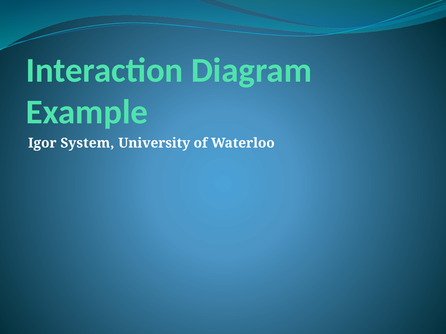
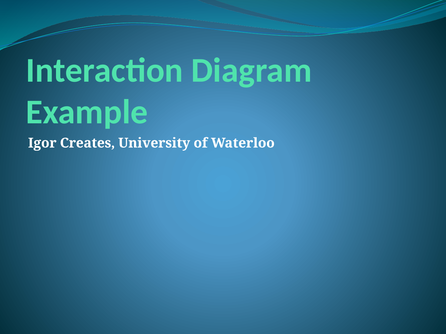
System: System -> Creates (87, 143)
